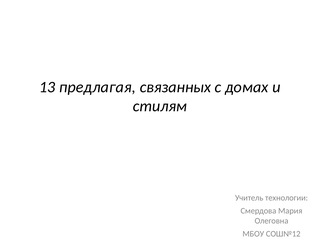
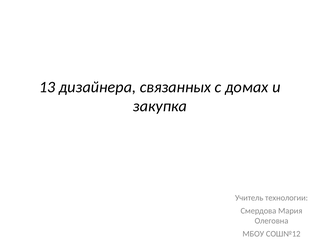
предлагая: предлагая -> дизайнера (97, 87)
стилям: стилям -> закупка (160, 106)
